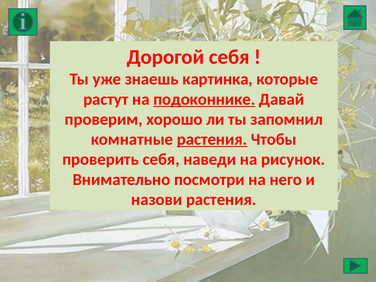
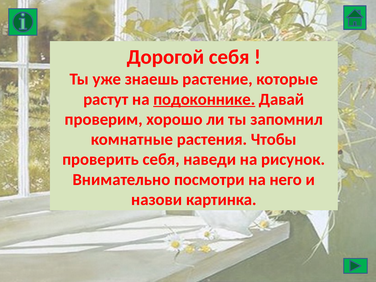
картинка: картинка -> растение (218, 79)
растения underline: present -> none (212, 139)
назови растения: растения -> картинка (221, 200)
